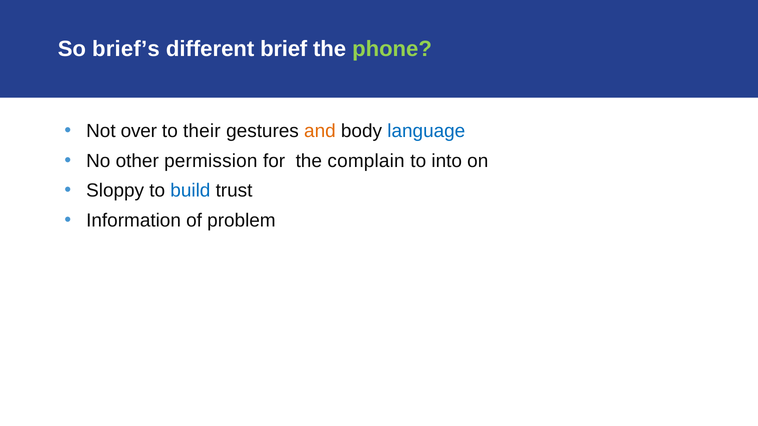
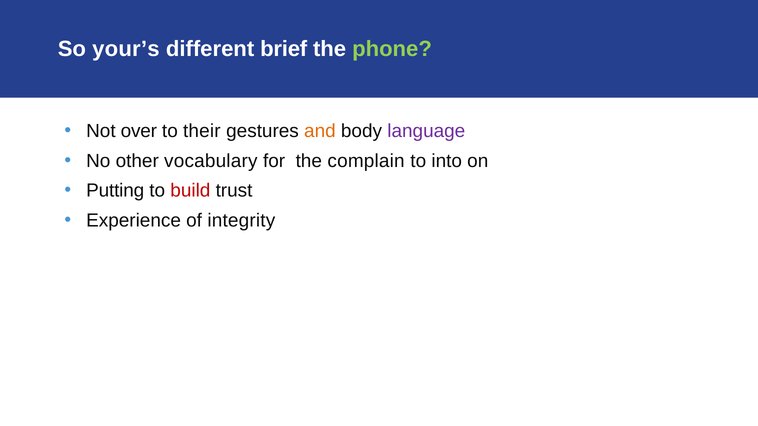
brief’s: brief’s -> your’s (126, 49)
language colour: blue -> purple (426, 131)
permission: permission -> vocabulary (211, 161)
Sloppy: Sloppy -> Putting (115, 191)
build colour: blue -> red (190, 191)
Information: Information -> Experience (134, 221)
problem: problem -> integrity (241, 221)
